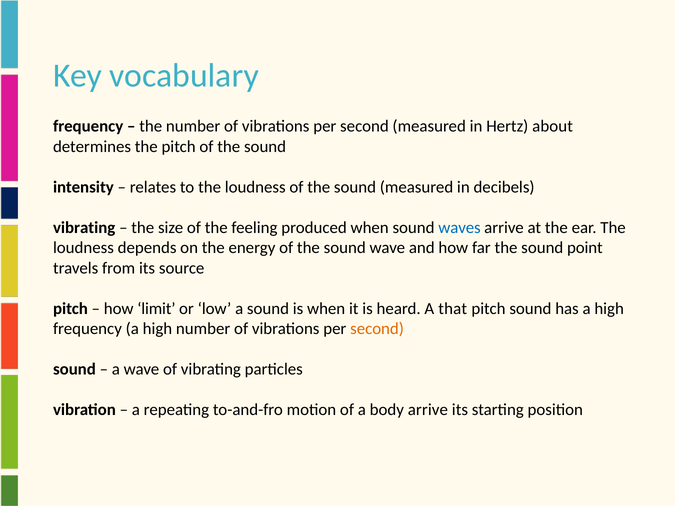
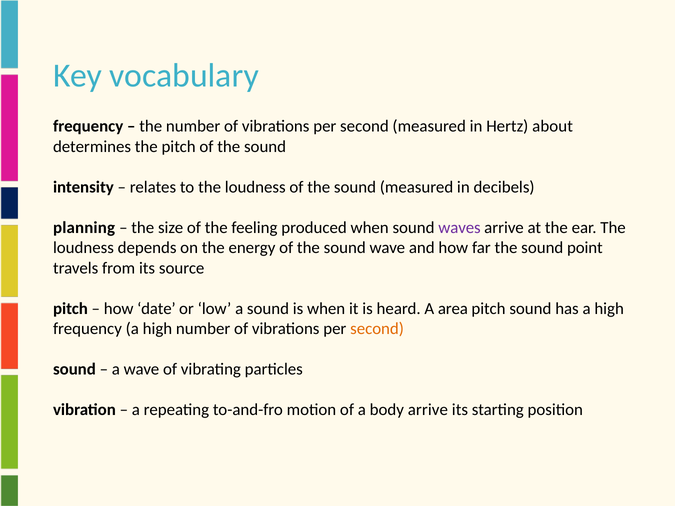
vibrating: vibrating -> planning (84, 228)
waves colour: blue -> purple (459, 228)
limit: limit -> date (156, 309)
that: that -> area (453, 309)
